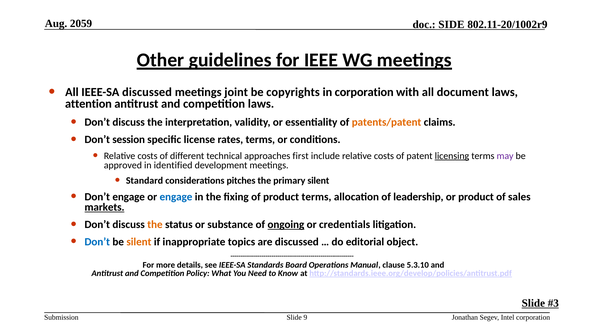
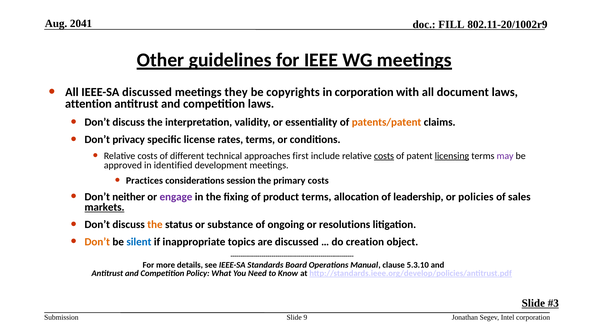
2059: 2059 -> 2041 (81, 23)
SIDE: SIDE -> FILL (451, 25)
joint: joint -> they (236, 92)
session: session -> privacy (129, 140)
costs underline: none -> present (384, 156)
Standard: Standard -> Practices (144, 181)
pitches: pitches -> session (241, 181)
primary silent: silent -> costs (318, 181)
Don’t engage: engage -> neither (129, 197)
engage colour: blue -> purple (176, 197)
or product: product -> policies (476, 197)
ongoing underline: present -> none (286, 225)
credentials: credentials -> resolutions (345, 225)
Don’t colour: blue -> orange (97, 242)
silent colour: orange -> blue (139, 242)
editorial: editorial -> creation (365, 242)
